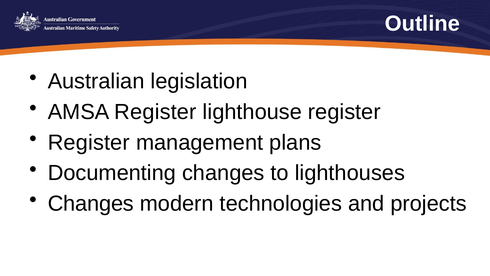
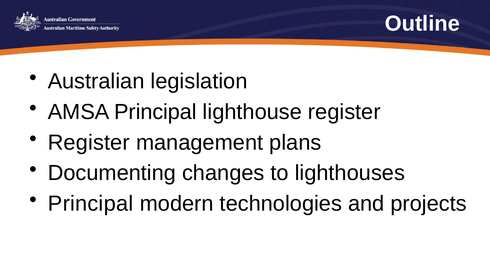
AMSA Register: Register -> Principal (155, 112)
Changes: Changes -> Principal (91, 203)
